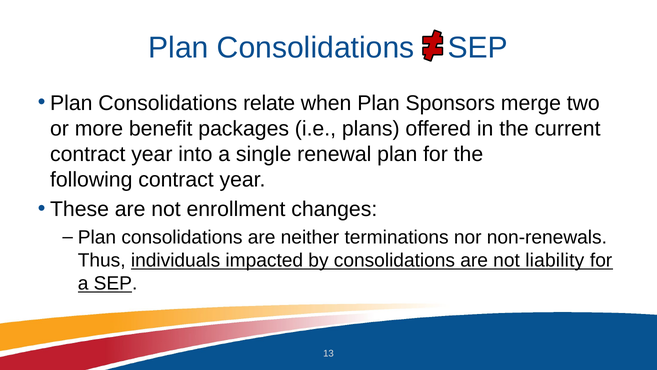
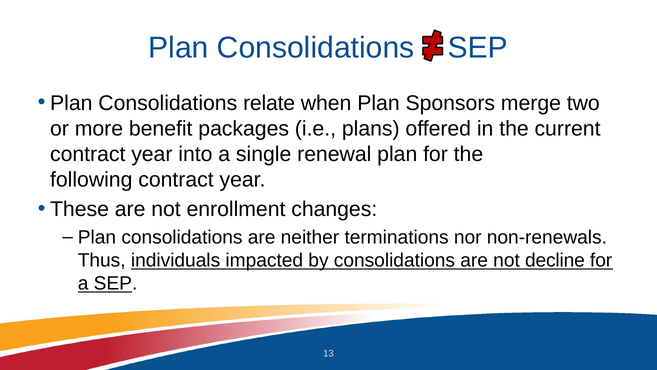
liability: liability -> decline (555, 260)
